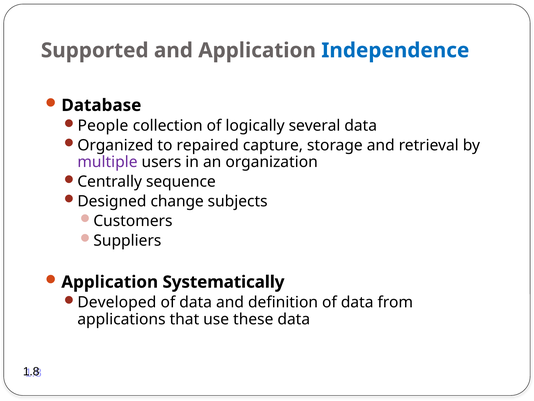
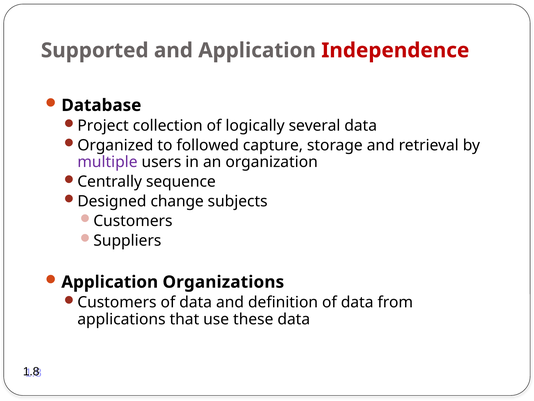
Independence colour: blue -> red (395, 50)
People: People -> Project (103, 126)
repaired: repaired -> followed (208, 145)
Systematically: Systematically -> Organizations (223, 282)
Developed: Developed -> Customers (117, 302)
